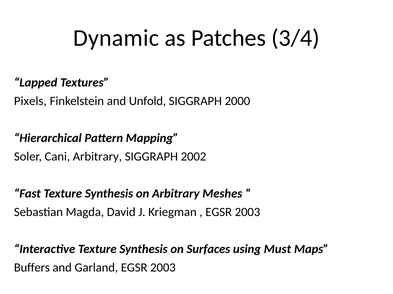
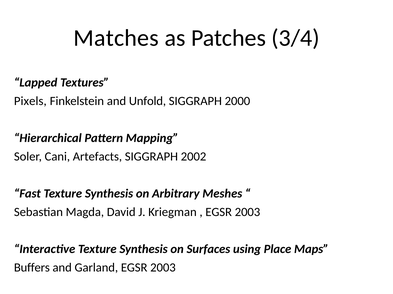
Dynamic: Dynamic -> Matches (116, 38)
Cani Arbitrary: Arbitrary -> Artefacts (97, 157)
Must: Must -> Place (278, 250)
